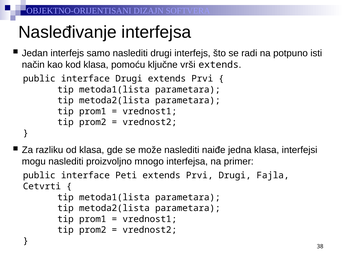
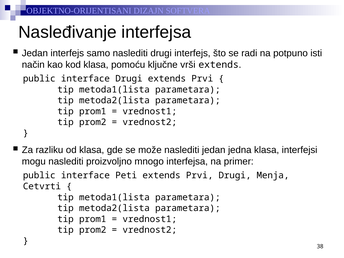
naslediti naiđe: naiđe -> jedan (214, 150)
Fajla: Fajla -> Menja (273, 175)
